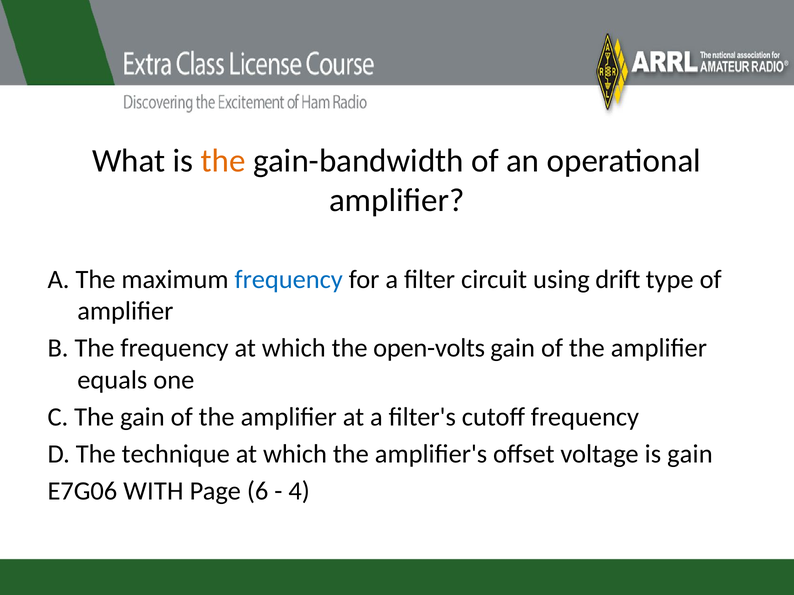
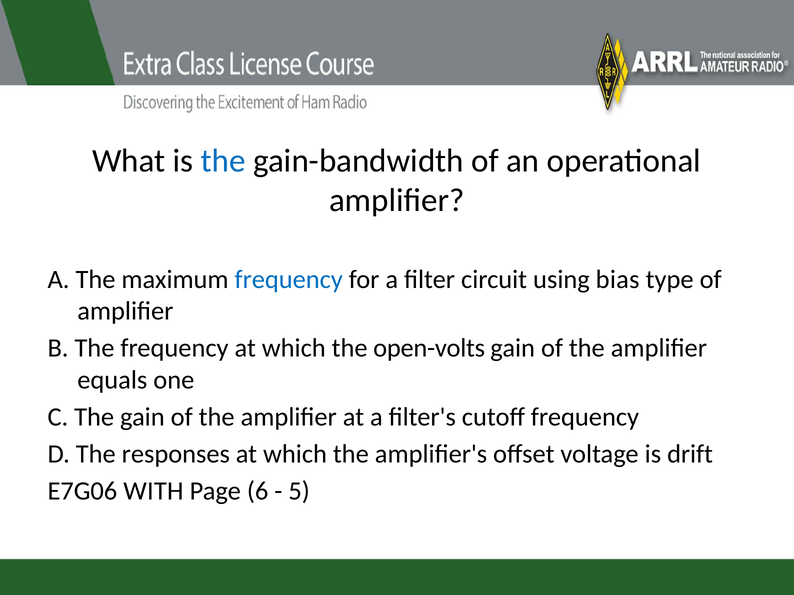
the colour: orange -> blue (223, 161)
drift: drift -> bias (618, 280)
technique: technique -> responses (176, 454)
is gain: gain -> drift (690, 454)
4: 4 -> 5 (299, 491)
